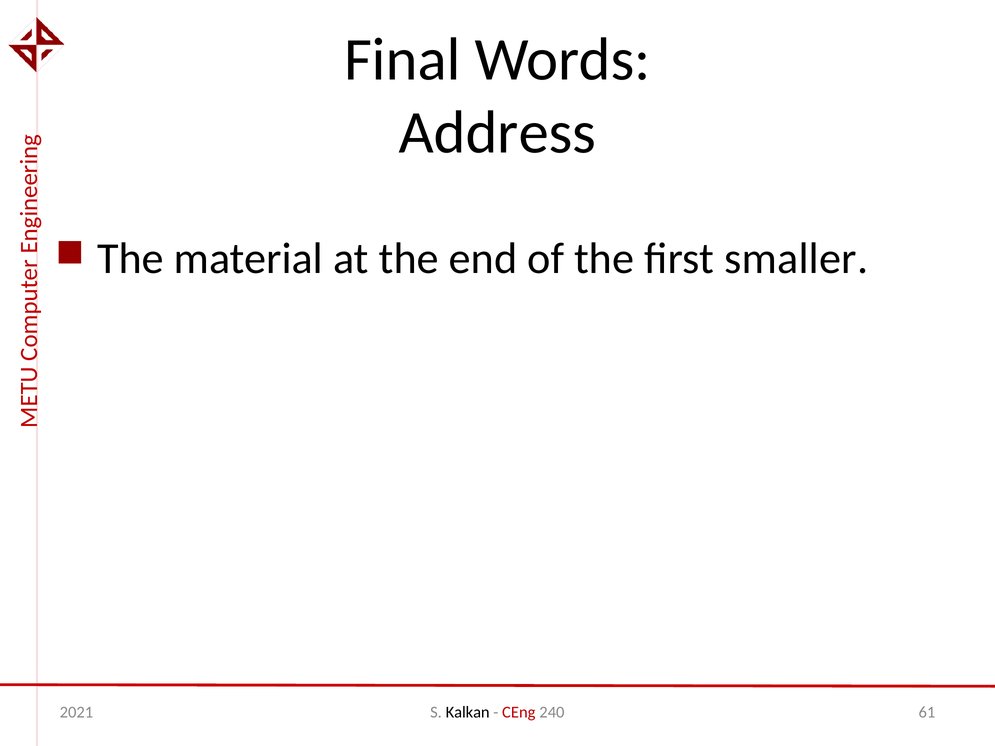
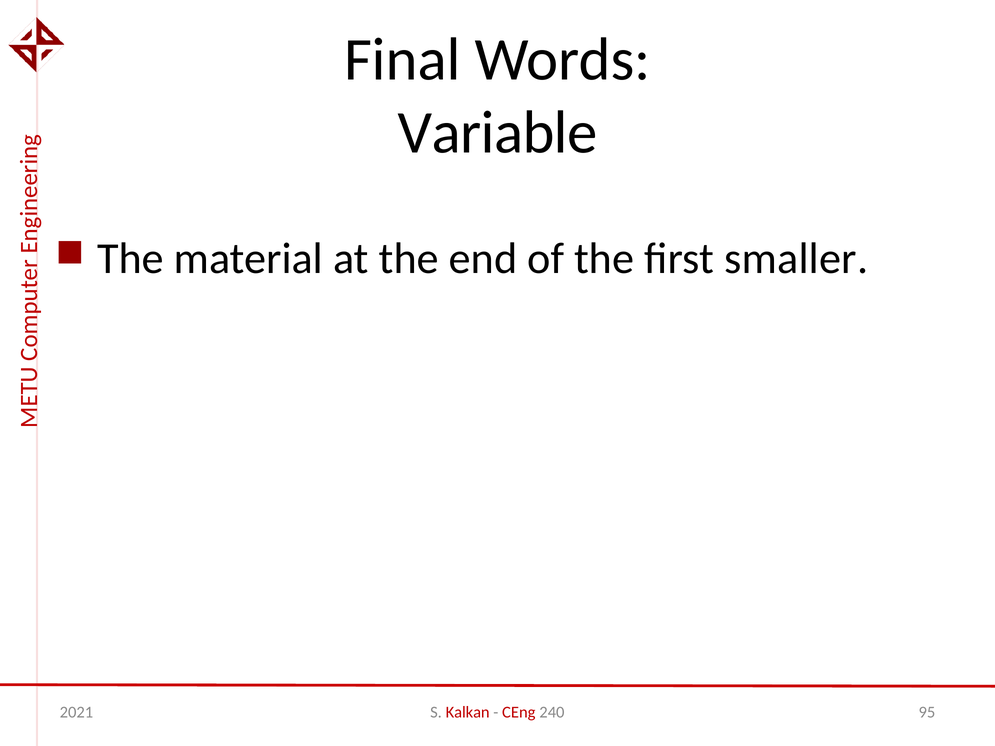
Address: Address -> Variable (498, 133)
Kalkan colour: black -> red (468, 713)
61: 61 -> 95 (927, 712)
